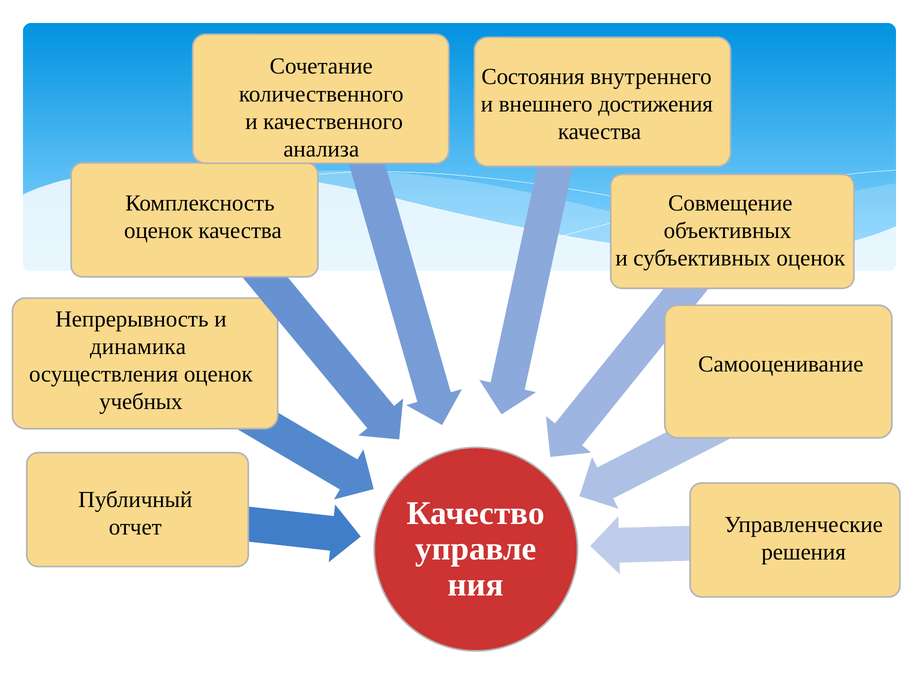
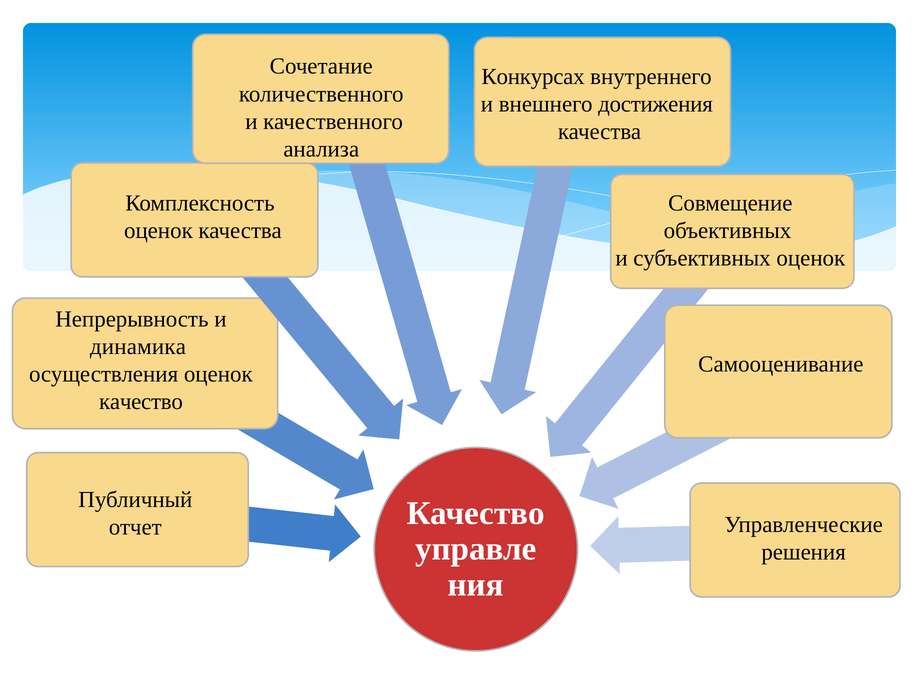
Состояния: Состояния -> Конкурсах (533, 77)
учебных: учебных -> качество (141, 401)
